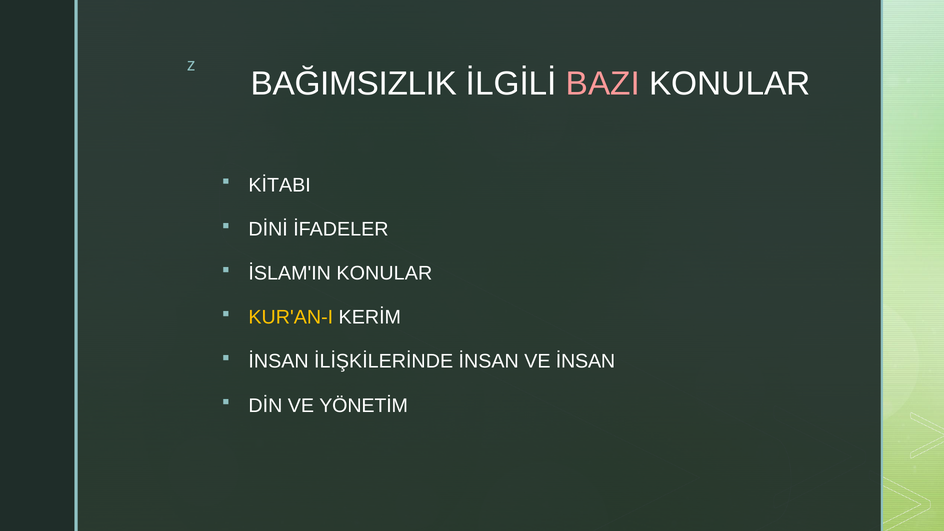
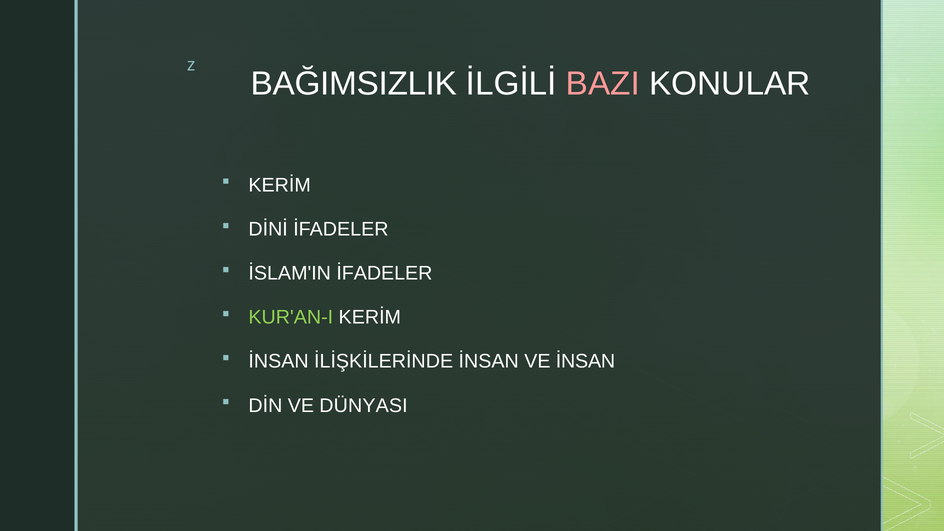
KİTABI: KİTABI -> KERİM (280, 185)
İSLAM'IN KONULAR: KONULAR -> İFADELER (384, 273)
KUR'AN-I colour: yellow -> light green (291, 317)
YÖNETİM: YÖNETİM -> DÜNYASI (363, 406)
